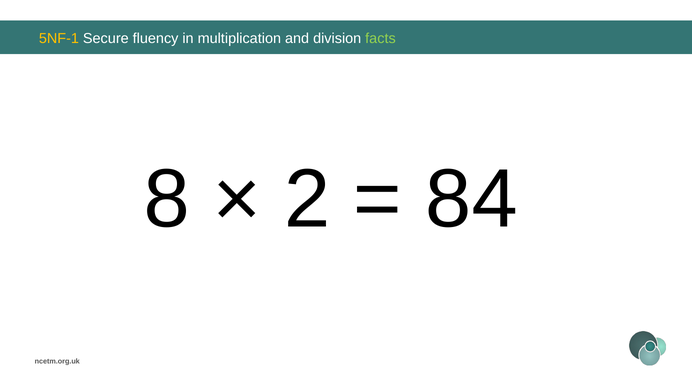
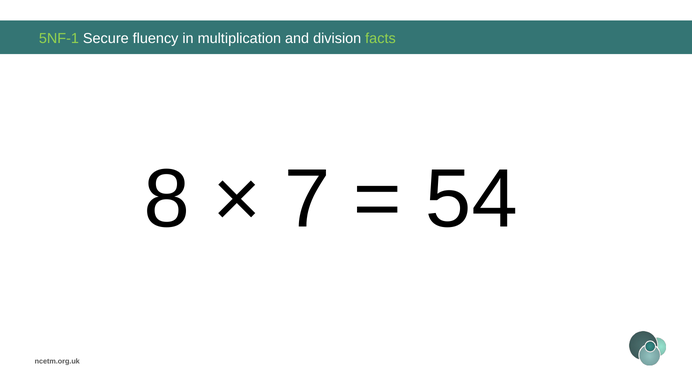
5NF-1 colour: yellow -> light green (59, 39)
2: 2 -> 7 (307, 200)
84: 84 -> 54 (472, 200)
